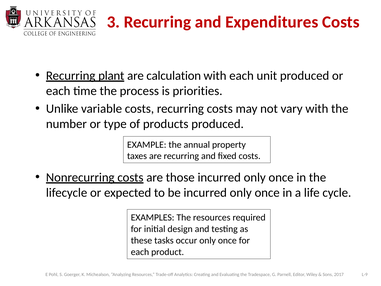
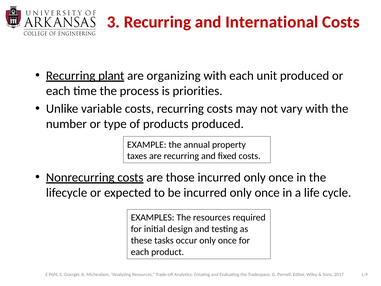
Expenditures: Expenditures -> International (272, 22)
calculation: calculation -> organizing (174, 76)
